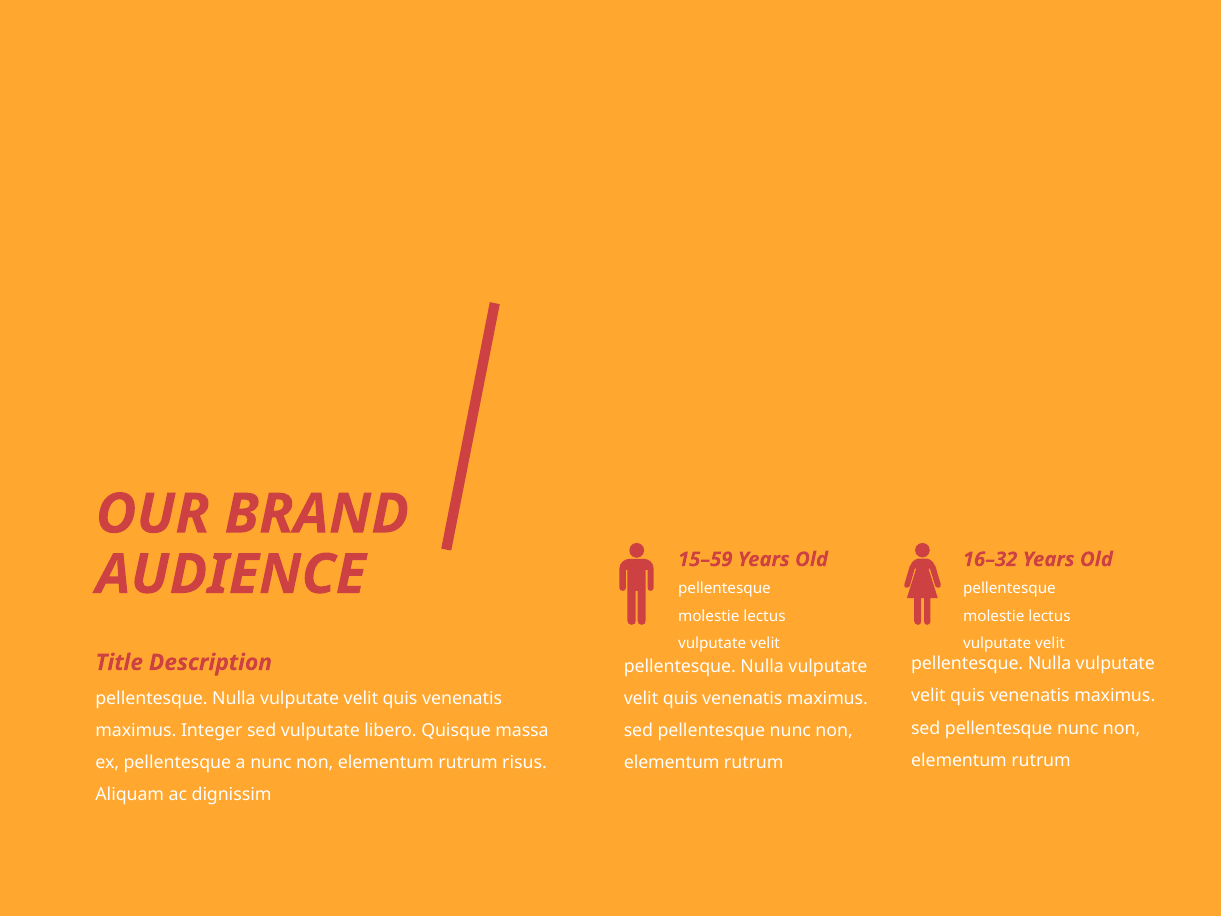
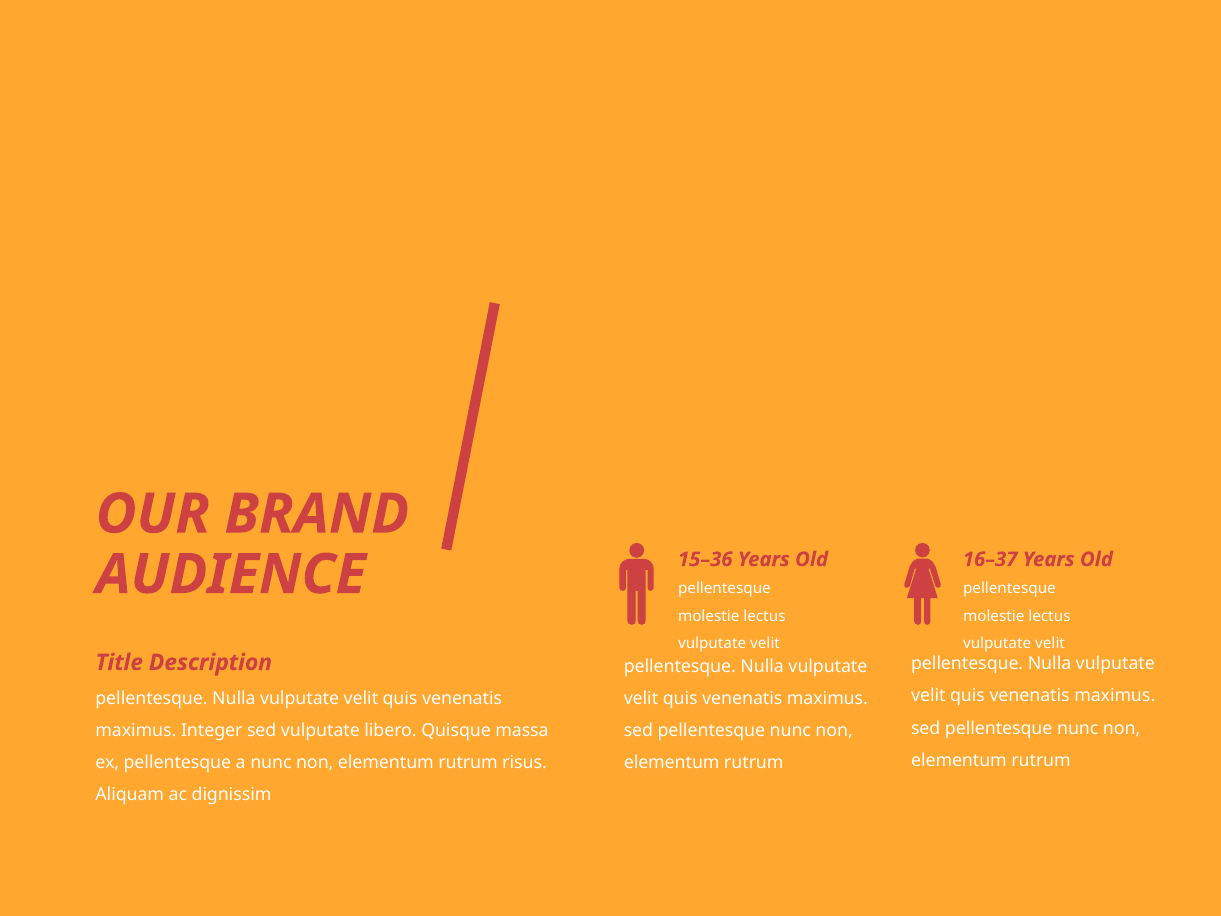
15–59: 15–59 -> 15–36 (705, 559)
16–32: 16–32 -> 16–37 (990, 559)
